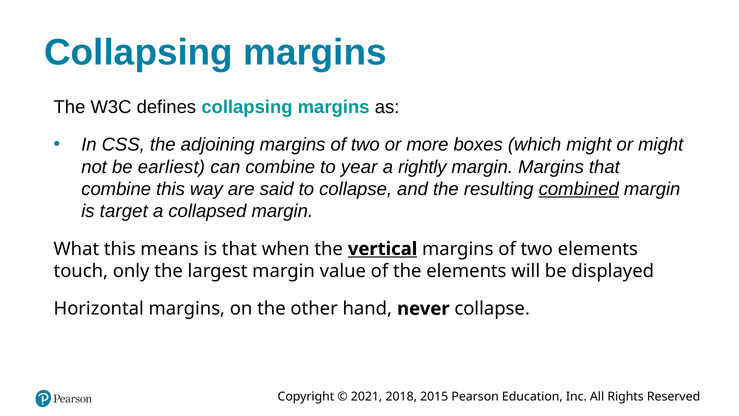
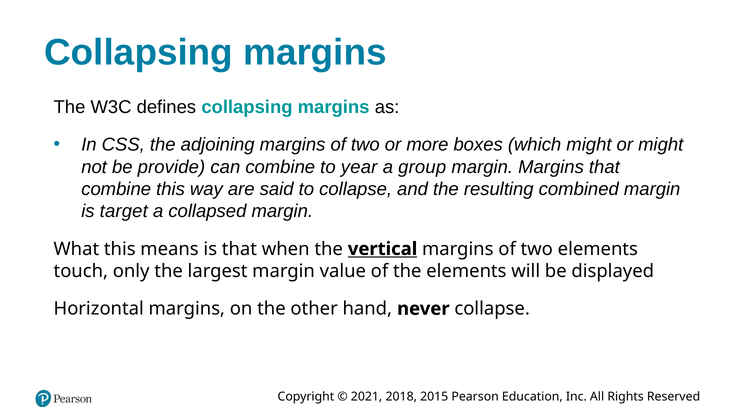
earliest: earliest -> provide (171, 167)
rightly: rightly -> group (422, 167)
combined underline: present -> none (579, 189)
